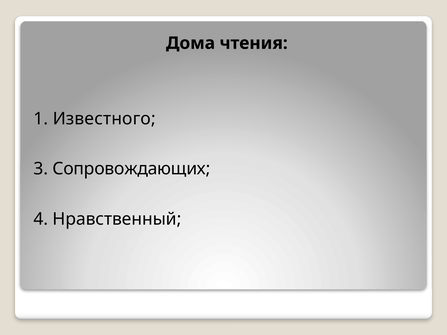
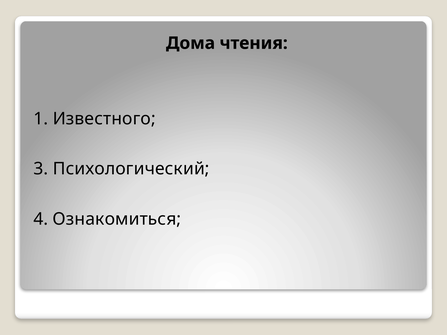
Сопровождающих: Сопровождающих -> Психологический (131, 169)
Нравственный: Нравственный -> Ознакомиться (117, 219)
